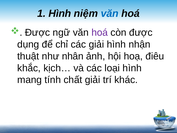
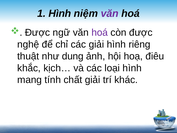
văn colour: blue -> purple (110, 14)
dụng: dụng -> nghệ (28, 44)
nhận: nhận -> riêng (140, 44)
nhân: nhân -> dung (73, 56)
